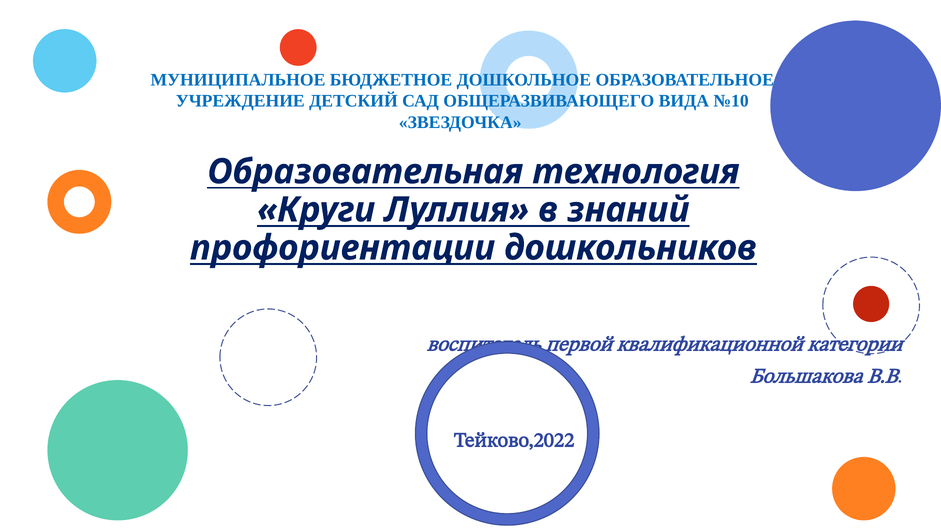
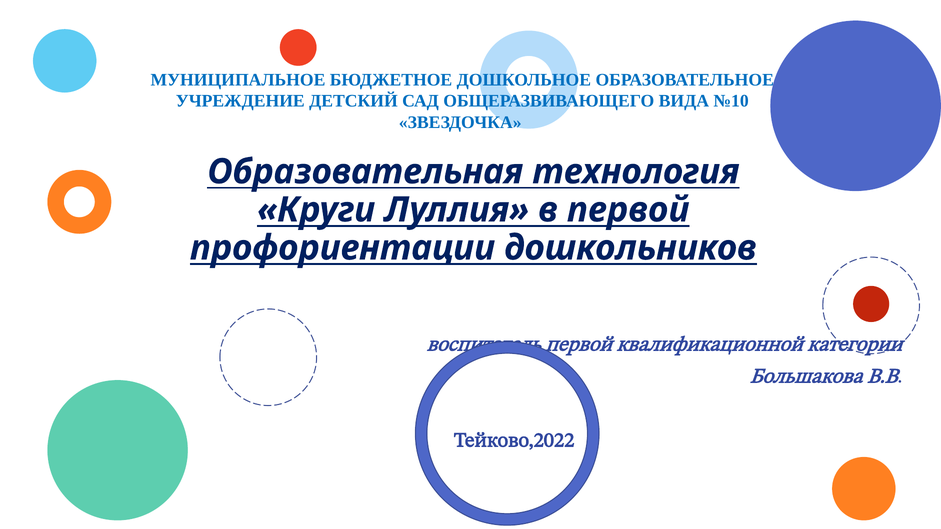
в знаний: знаний -> первой (628, 210)
